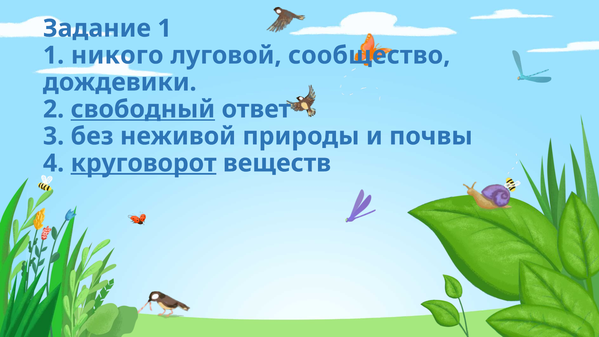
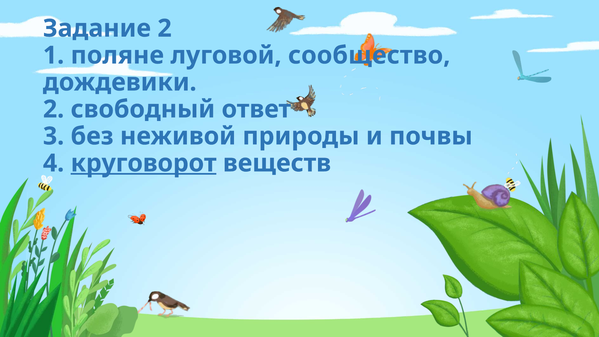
Задание 1: 1 -> 2 (165, 28)
никого: никого -> поляне (117, 55)
свободный underline: present -> none (143, 109)
